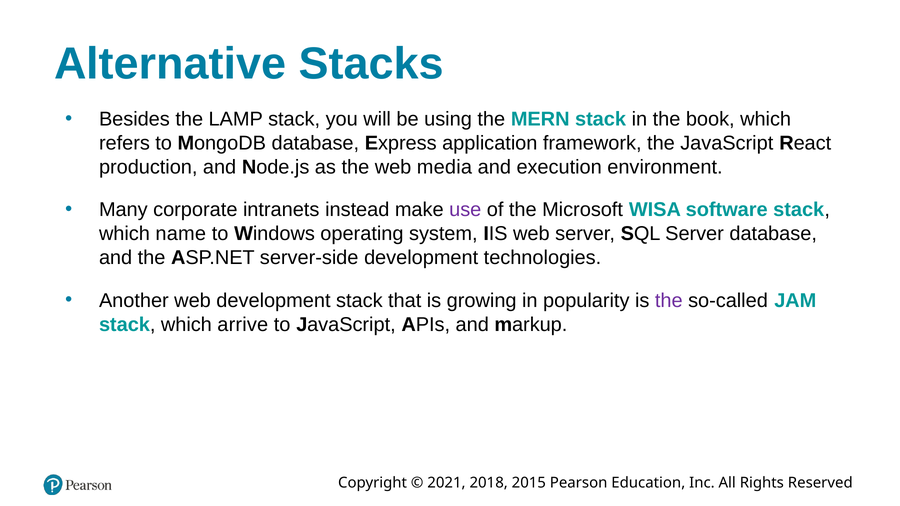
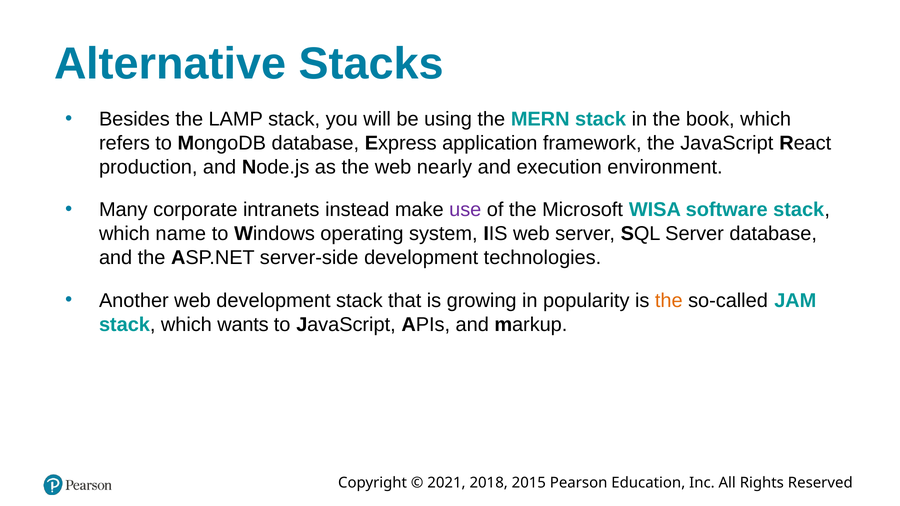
media: media -> nearly (444, 167)
the colour: purple -> orange (669, 301)
arrive: arrive -> wants (243, 325)
